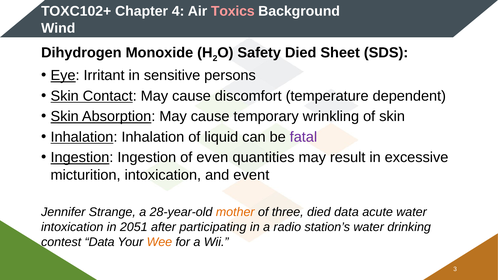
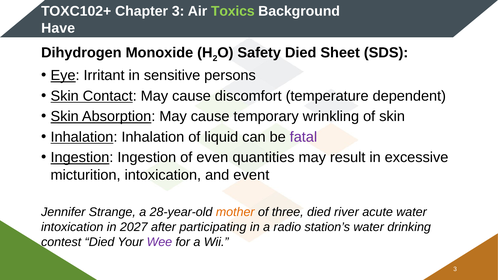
Chapter 4: 4 -> 3 (178, 11)
Toxics colour: pink -> light green (233, 11)
Wind: Wind -> Have (58, 28)
died data: data -> river (346, 212)
2051: 2051 -> 2027 (134, 227)
contest Data: Data -> Died (100, 242)
Wee colour: orange -> purple (159, 242)
